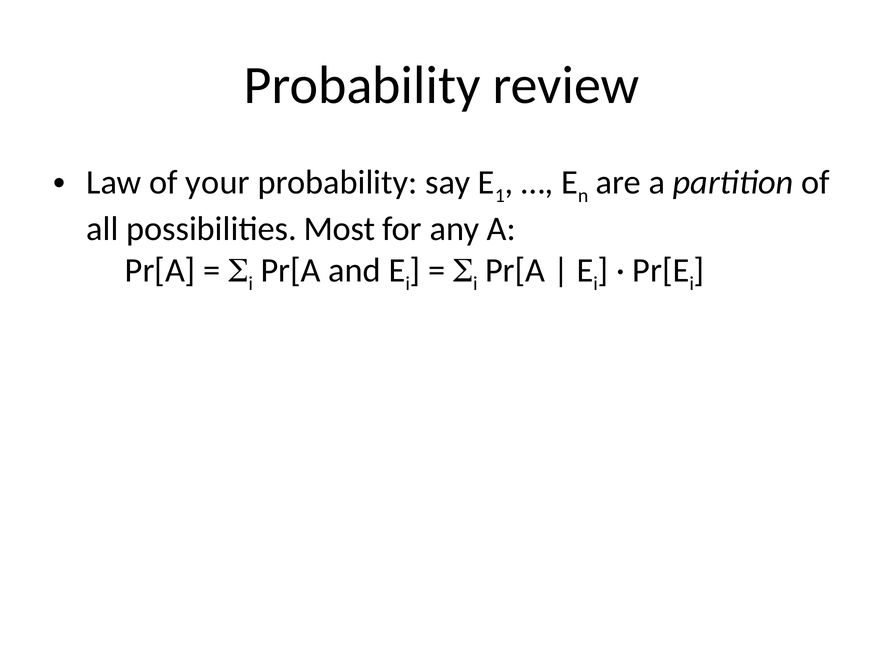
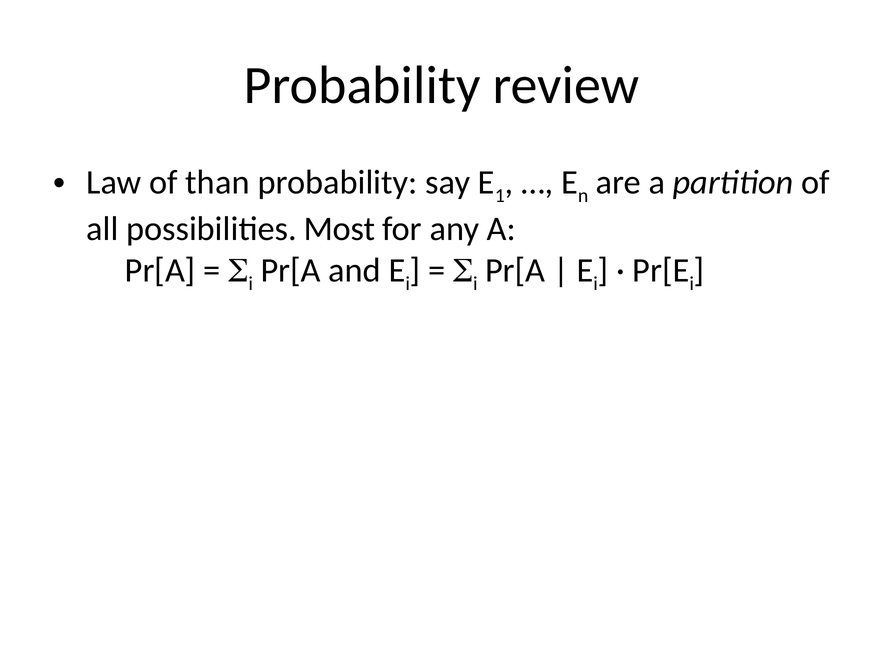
your: your -> than (218, 182)
